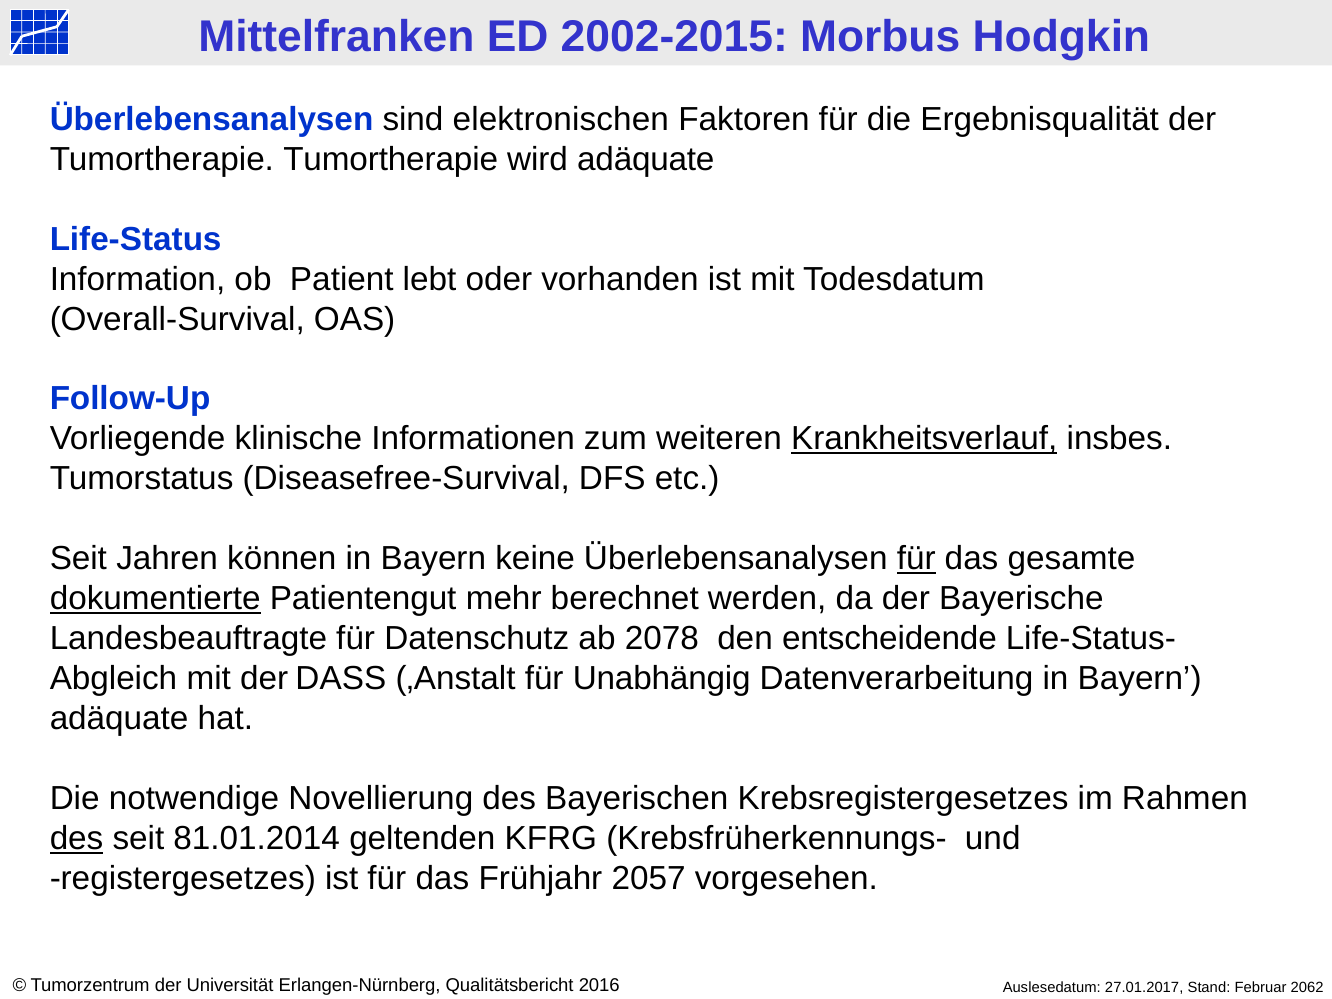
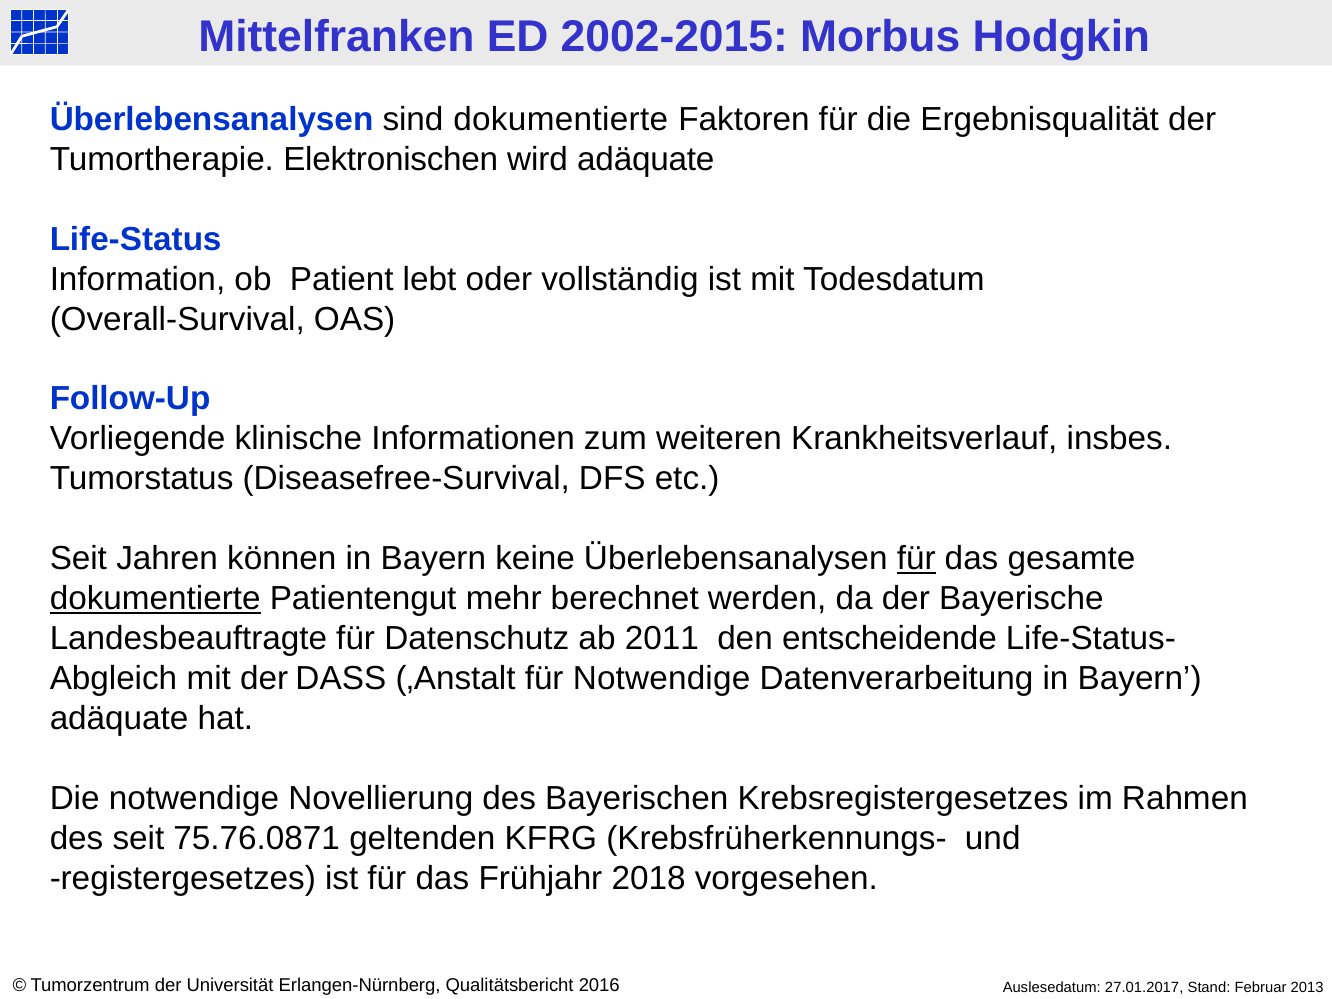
sind elektronischen: elektronischen -> dokumentierte (561, 119)
Tumortherapie Tumortherapie: Tumortherapie -> Elektronischen (391, 159)
vorhanden: vorhanden -> vollständig (620, 279)
Krankheitsverlauf underline: present -> none (924, 439)
2078: 2078 -> 2011 (662, 639)
für Unabhängig: Unabhängig -> Notwendige (662, 679)
des underline: present -> none (77, 839)
81.01.2014: 81.01.2014 -> 75.76.0871 (257, 839)
2057: 2057 -> 2018 (649, 878)
2062: 2062 -> 2013 (1307, 988)
